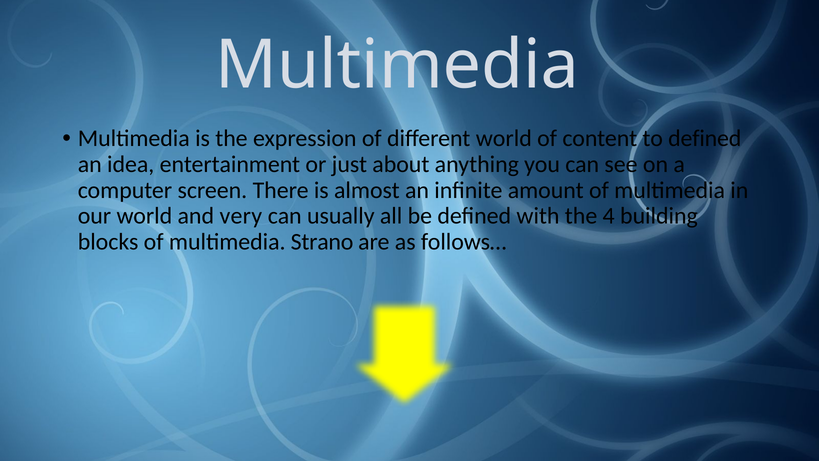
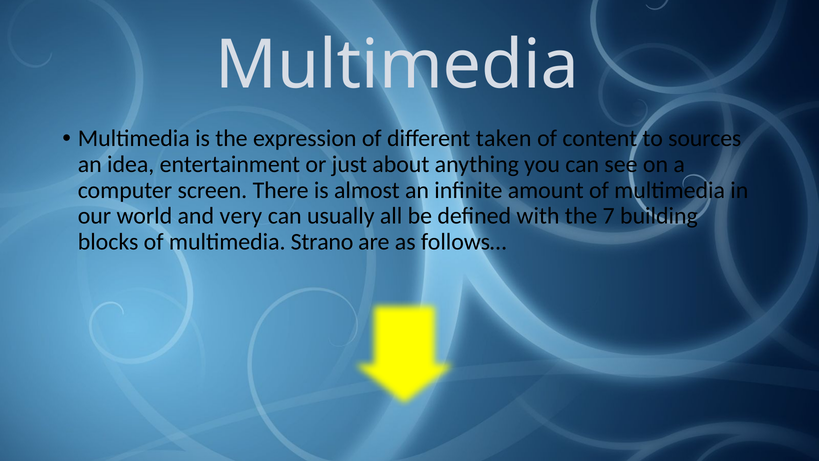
different world: world -> taken (504, 138)
to defined: defined -> sources (705, 138)
4: 4 -> 7 (609, 216)
